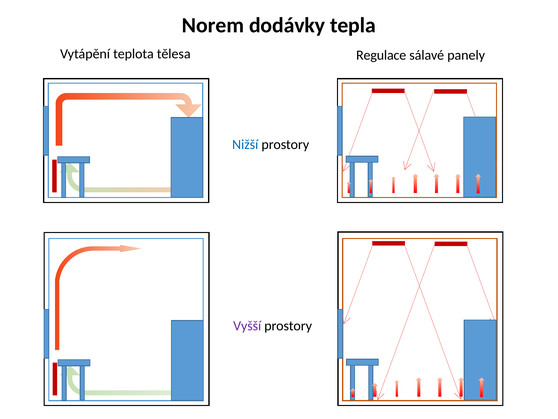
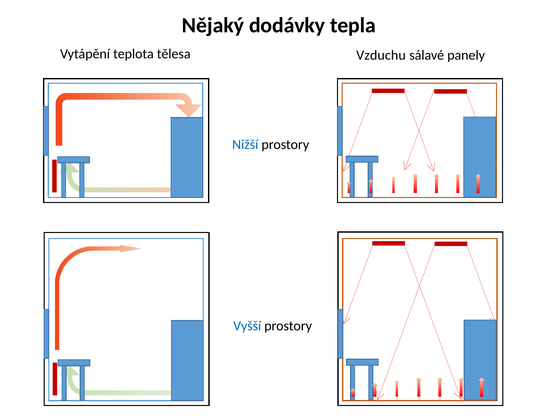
Norem: Norem -> Nějaký (213, 25)
Regulace: Regulace -> Vzduchu (381, 55)
Vyšší colour: purple -> blue (247, 326)
